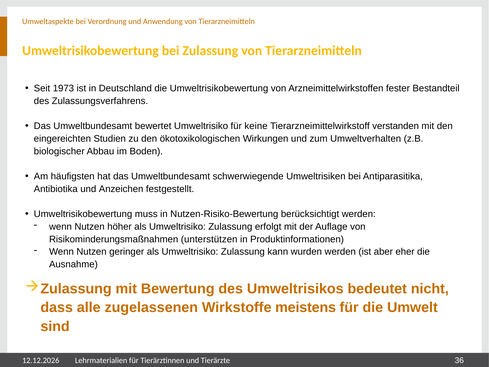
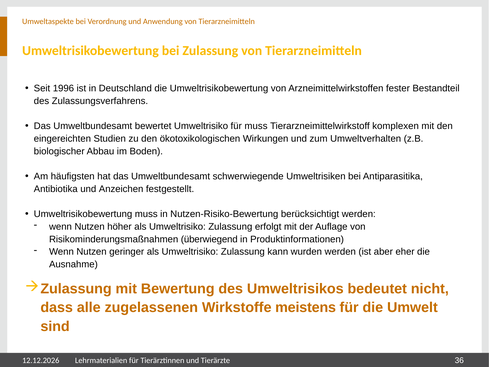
1973: 1973 -> 1996 (63, 88)
für keine: keine -> muss (256, 126)
verstanden: verstanden -> komplexen (396, 126)
unterstützen: unterstützen -> überwiegend (209, 239)
